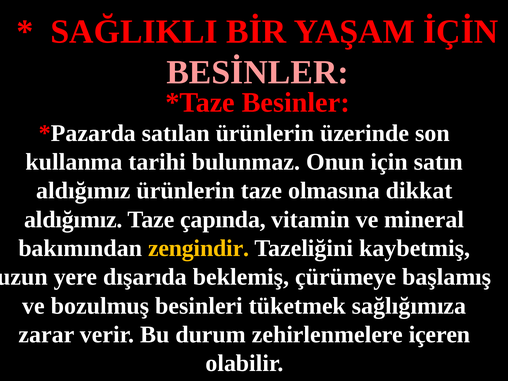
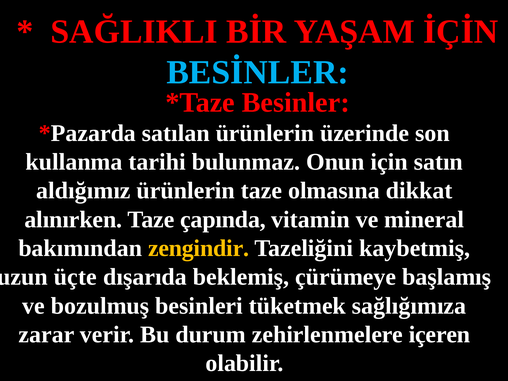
BESİNLER colour: pink -> light blue (258, 72)
aldığımız: aldığımız -> alınırken (73, 219)
yere: yere -> üçte (75, 277)
